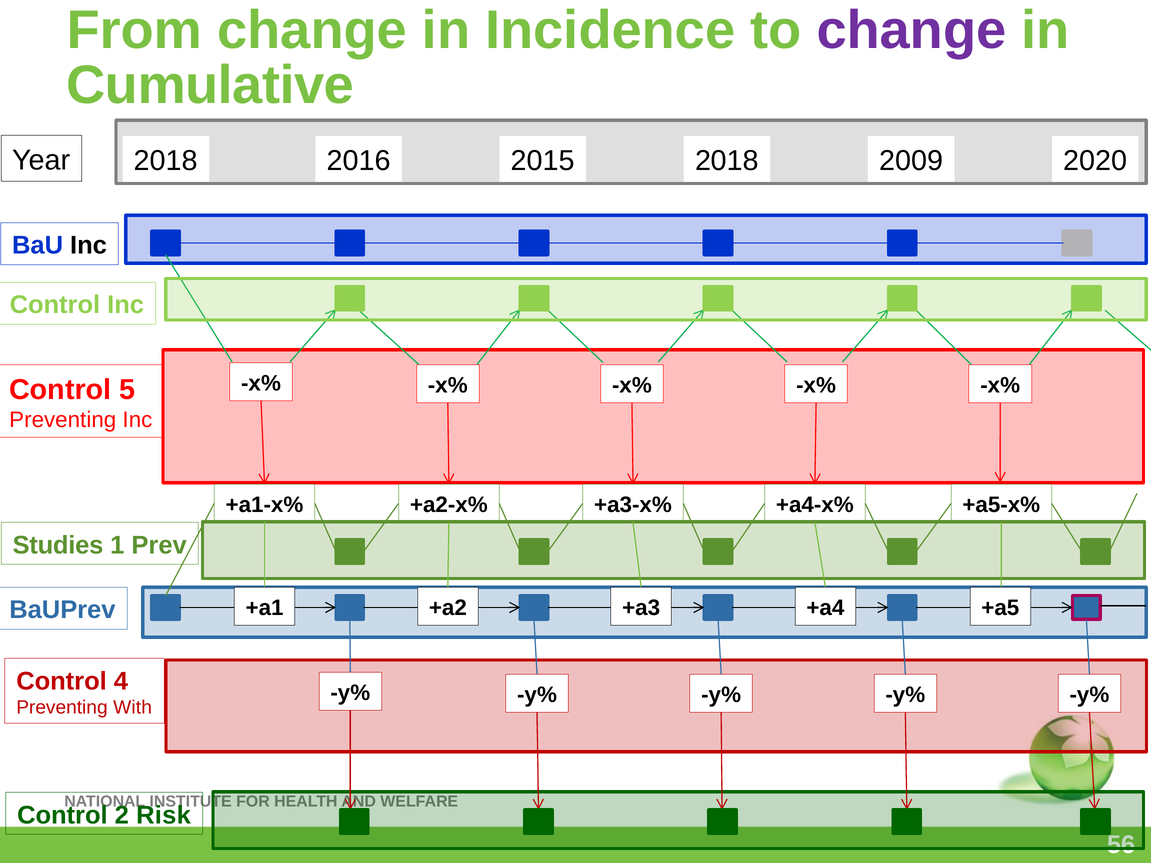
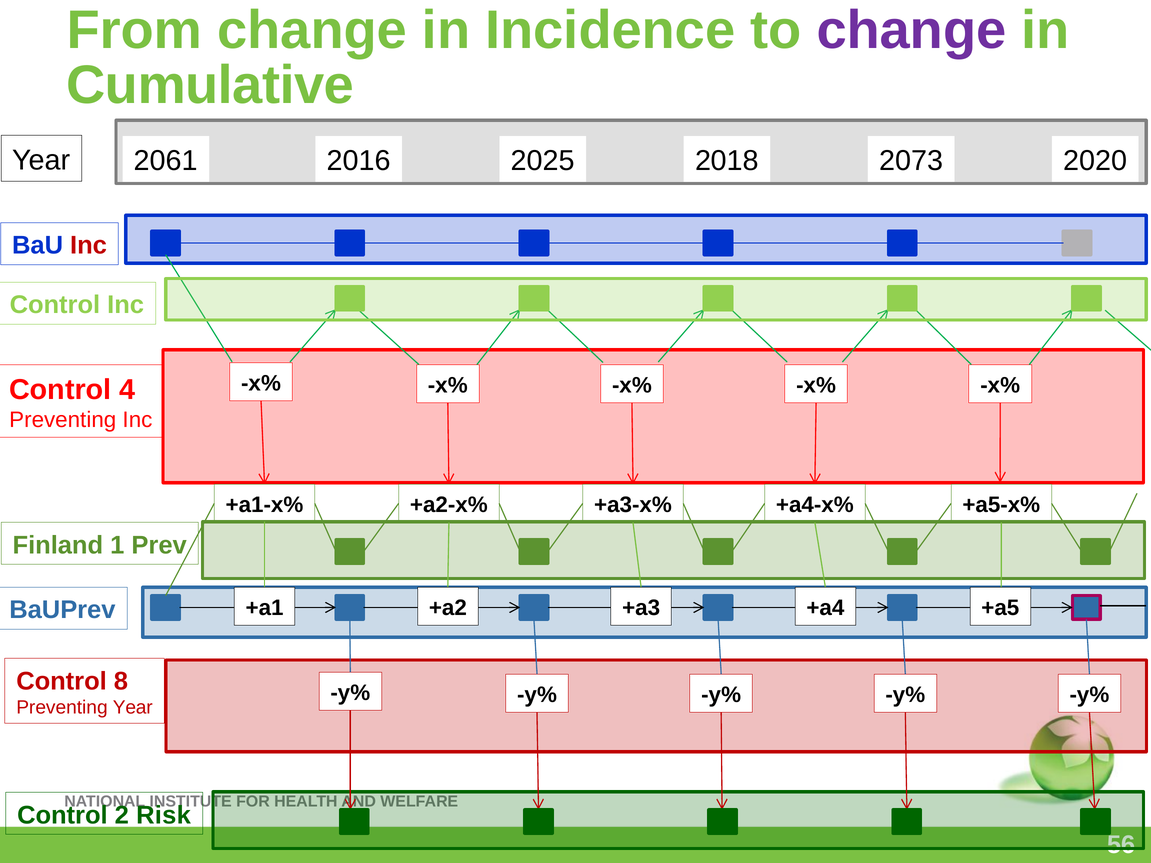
2018: 2018 -> 2061 (166, 161)
2015: 2015 -> 2025 (543, 161)
2009: 2009 -> 2073 (911, 161)
Inc colour: black -> red (88, 245)
5: 5 -> 4 (127, 390)
Studies: Studies -> Finland (58, 545)
4: 4 -> 8 (121, 681)
Preventing With: With -> Year (133, 708)
